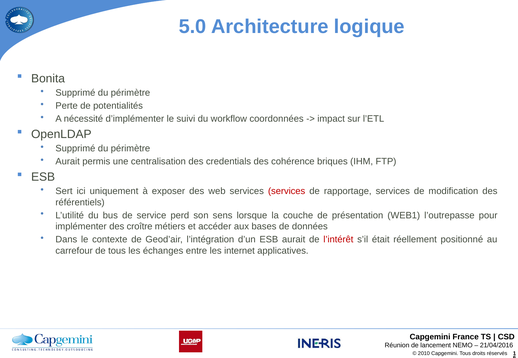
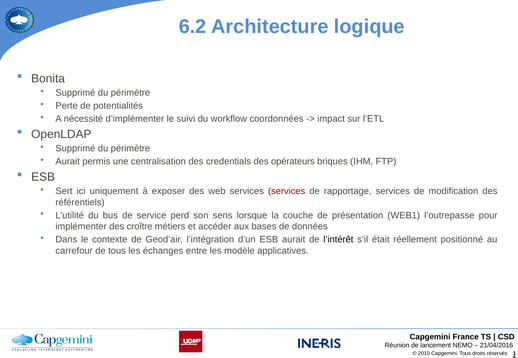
5.0: 5.0 -> 6.2 (193, 27)
cohérence: cohérence -> opérateurs (293, 162)
l’intérêt colour: red -> black (338, 240)
internet: internet -> modèle (239, 251)
